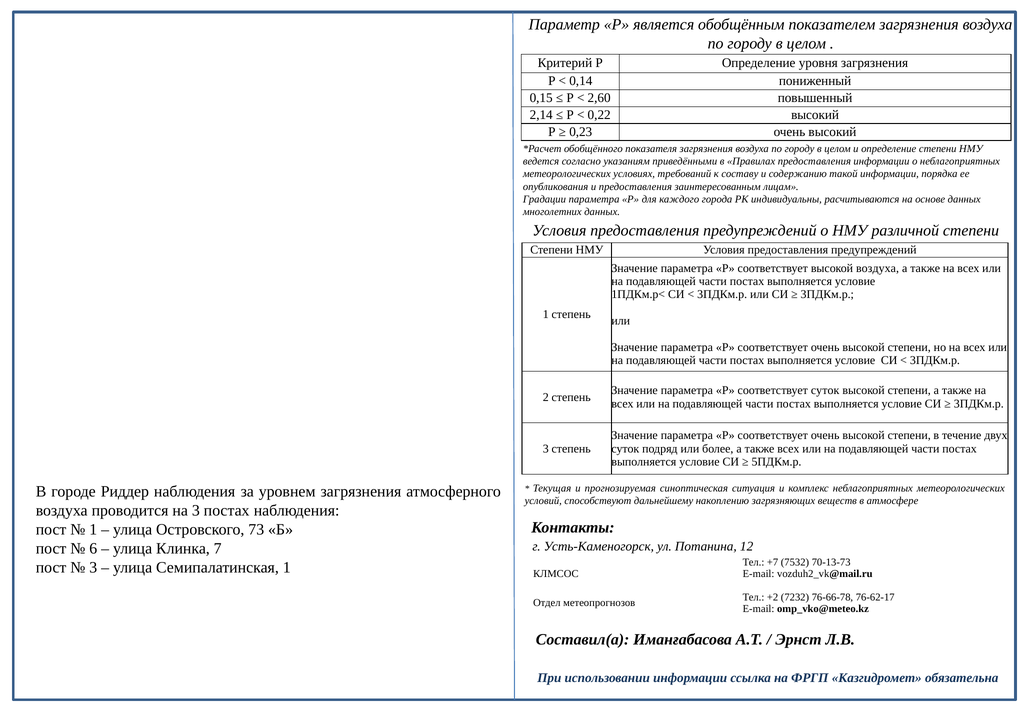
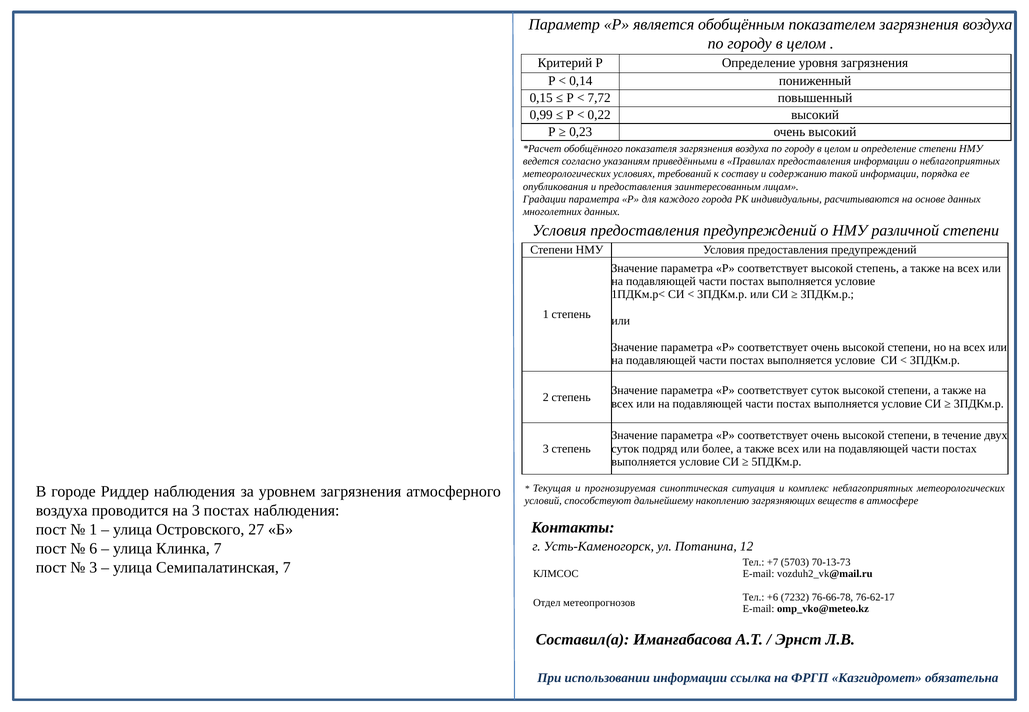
2,60: 2,60 -> 7,72 (599, 98)
2,14: 2,14 -> 0,99 (541, 115)
высокой воздуха: воздуха -> степень (878, 268)
73: 73 -> 27 (256, 530)
7532: 7532 -> 5703 (795, 563)
Семипалатинская 1: 1 -> 7 (287, 568)
+2: +2 -> +6 (773, 597)
